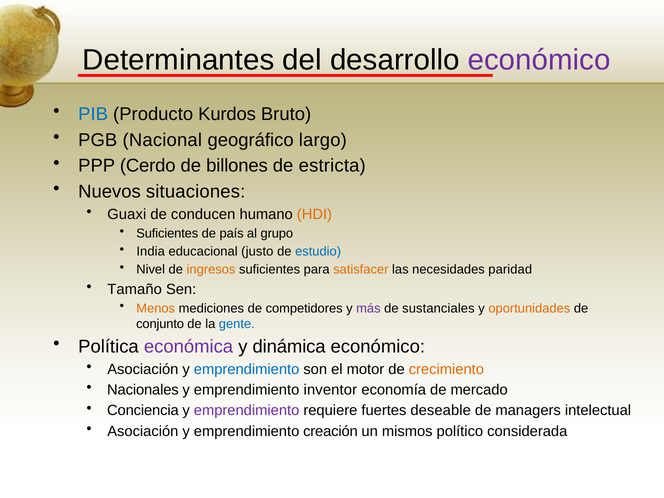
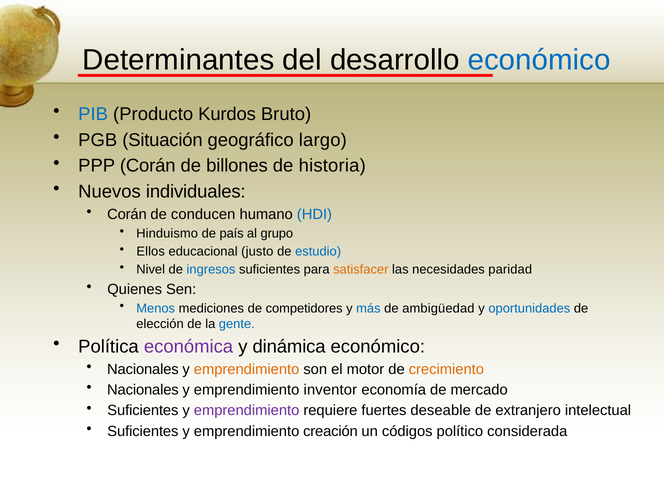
económico colour: purple -> blue (539, 60)
Nacional: Nacional -> Situación (162, 140)
PPP Cerdo: Cerdo -> Corán (148, 166)
estricta: estricta -> historia (332, 166)
situaciones: situaciones -> individuales (196, 192)
Guaxi: Guaxi -> Corán (127, 214)
HDI colour: orange -> blue (314, 214)
Suficientes: Suficientes -> Hinduismo (167, 233)
India: India -> Ellos (151, 251)
ingresos colour: orange -> blue (211, 270)
Tamaño: Tamaño -> Quienes (135, 289)
Menos colour: orange -> blue (156, 308)
más colour: purple -> blue (368, 308)
sustanciales: sustanciales -> ambigüedad (438, 308)
oportunidades colour: orange -> blue (529, 308)
conjunto: conjunto -> elección (160, 324)
Asociación: Asociación -> Nacionales (143, 369)
emprendimiento colour: blue -> orange (247, 369)
Conciencia: Conciencia -> Suficientes (143, 411)
managers: managers -> extranjero (528, 411)
Asociación: Asociación -> Suficientes (143, 431)
mismos: mismos -> códigos (407, 431)
